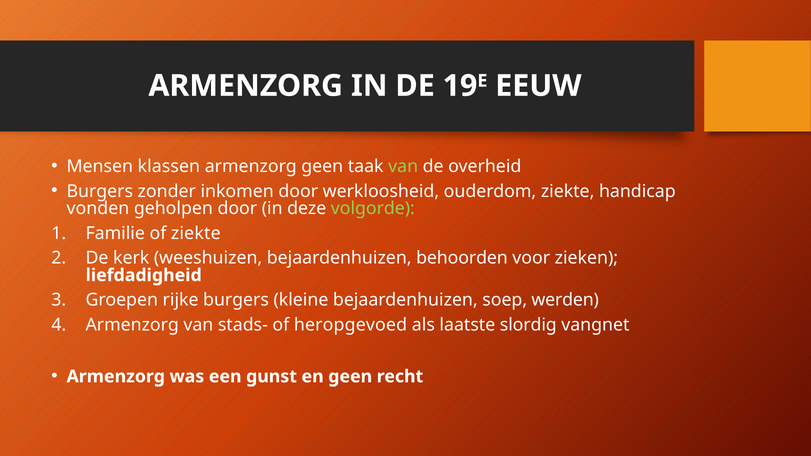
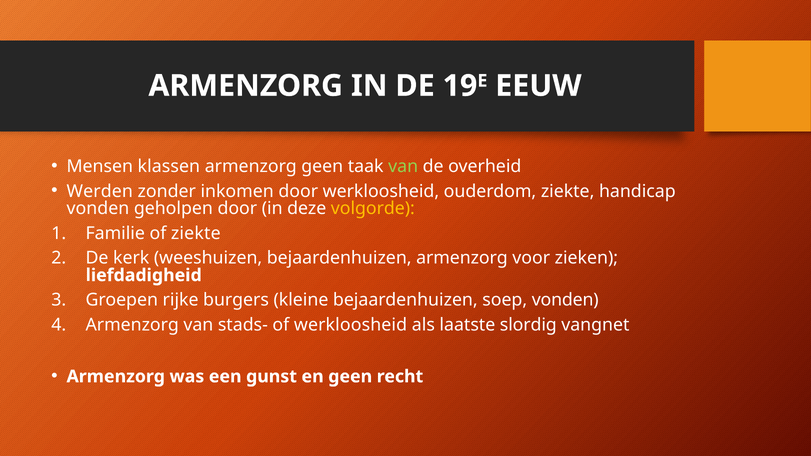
Burgers: Burgers -> Werden (100, 191)
volgorde colour: light green -> yellow (373, 208)
bejaardenhuizen behoorden: behoorden -> armenzorg (462, 258)
soep werden: werden -> vonden (565, 300)
of heropgevoed: heropgevoed -> werkloosheid (351, 325)
